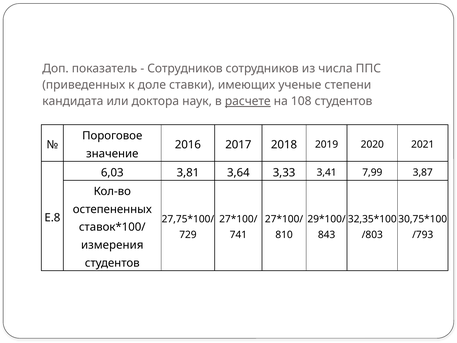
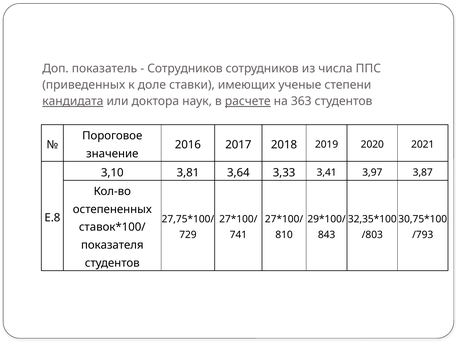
кандидата underline: none -> present (73, 101)
108: 108 -> 363 (301, 101)
6,03: 6,03 -> 3,10 (112, 172)
7,99: 7,99 -> 3,97 (372, 172)
измерения: измерения -> показателя (112, 245)
